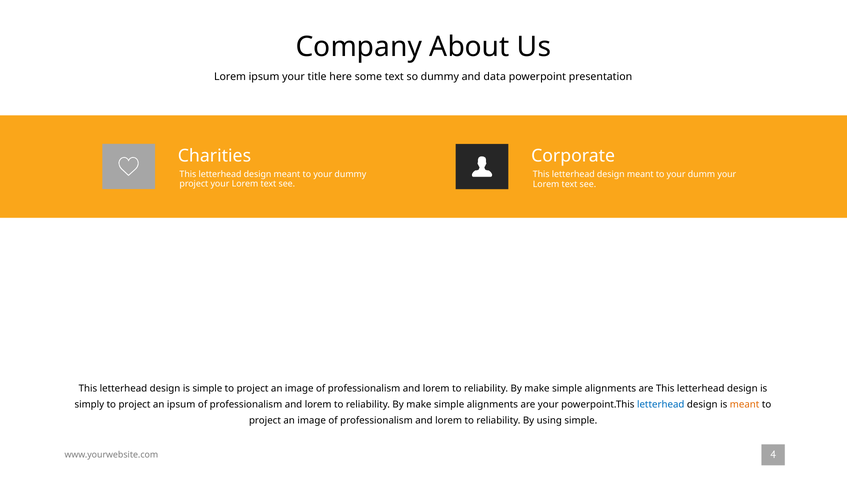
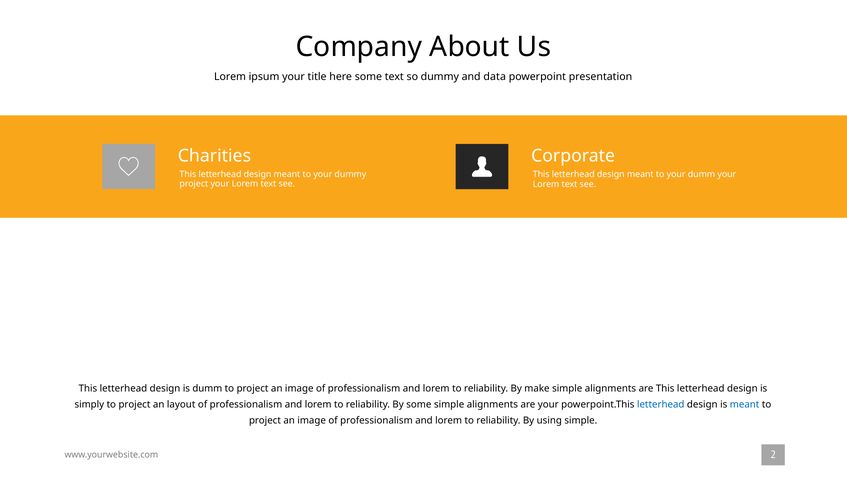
is simple: simple -> dumm (207, 388)
an ipsum: ipsum -> layout (181, 404)
make: make -> some (419, 404)
meant colour: orange -> blue (745, 404)
4: 4 -> 2 (773, 454)
